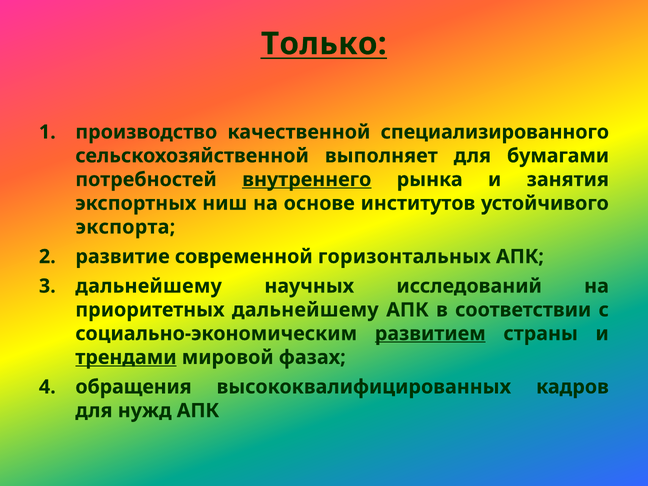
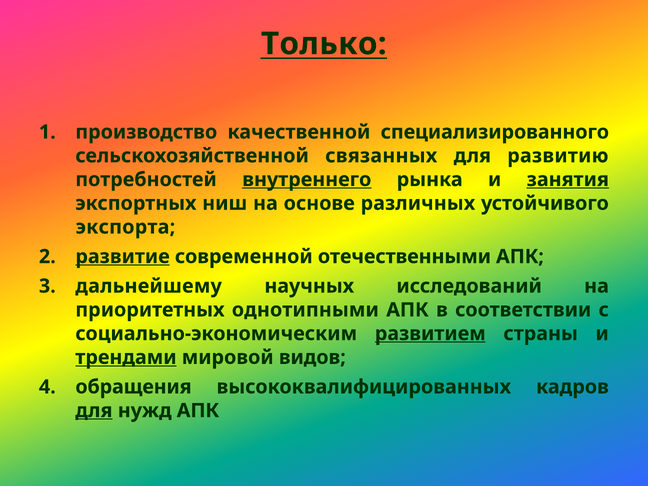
выполняет: выполняет -> связанных (381, 156)
бумагами: бумагами -> развитию (558, 156)
занятия underline: none -> present (568, 180)
институтов: институтов -> различных (418, 203)
развитие underline: none -> present (123, 257)
горизонтальных: горизонтальных -> отечественными (404, 257)
приоритетных дальнейшему: дальнейшему -> однотипными (305, 310)
фазах: фазах -> видов (312, 357)
для underline: none -> present (94, 411)
